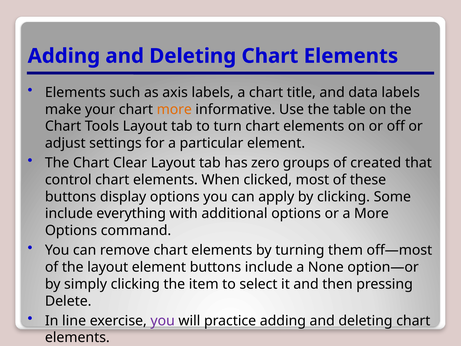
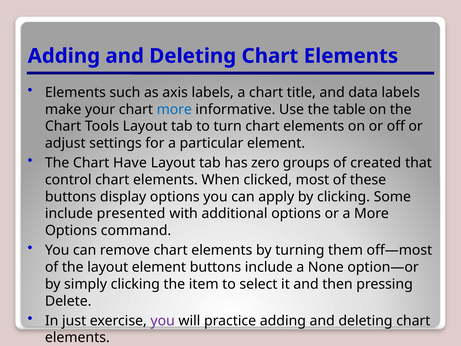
more colour: orange -> blue (174, 109)
Clear: Clear -> Have (130, 163)
everything: everything -> presented (131, 214)
line: line -> just (74, 321)
